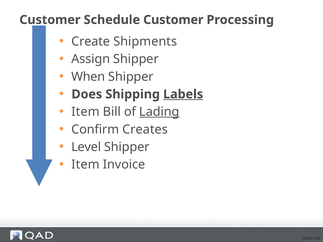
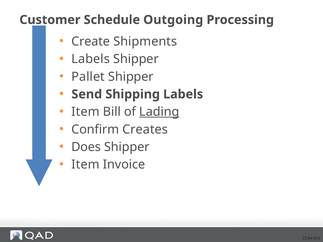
Schedule Customer: Customer -> Outgoing (173, 20)
Assign: Assign -> Labels (91, 59)
When: When -> Pallet (88, 77)
Does: Does -> Send (87, 94)
Labels underline: present -> none (183, 94)
Level: Level -> Does (86, 147)
